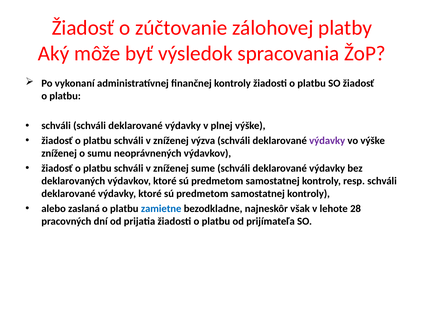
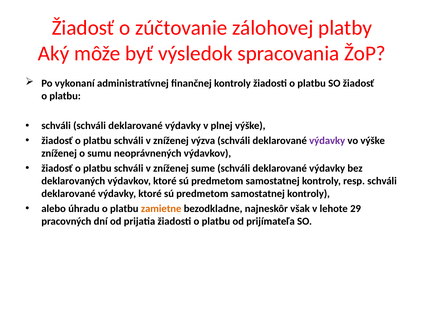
zaslaná: zaslaná -> úhradu (84, 209)
zamietne colour: blue -> orange (161, 209)
28: 28 -> 29 (356, 209)
